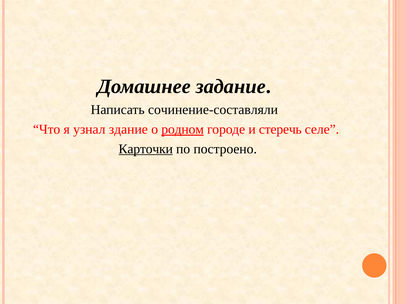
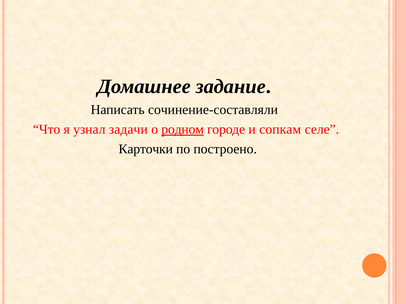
здание: здание -> задачи (128, 129)
стеречь: стеречь -> сопкам (280, 129)
Карточки underline: present -> none (146, 149)
